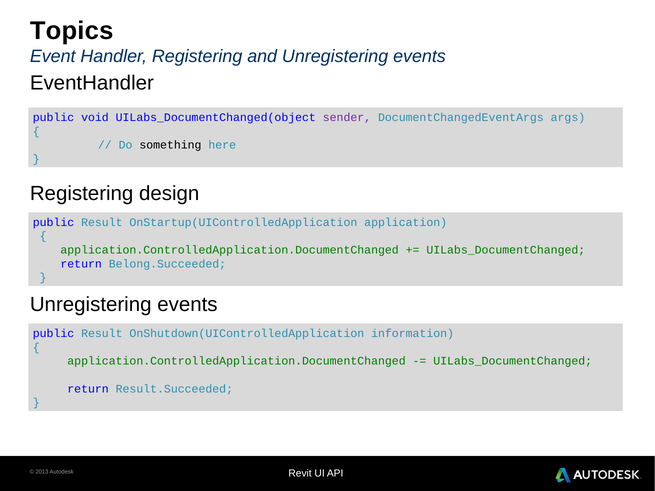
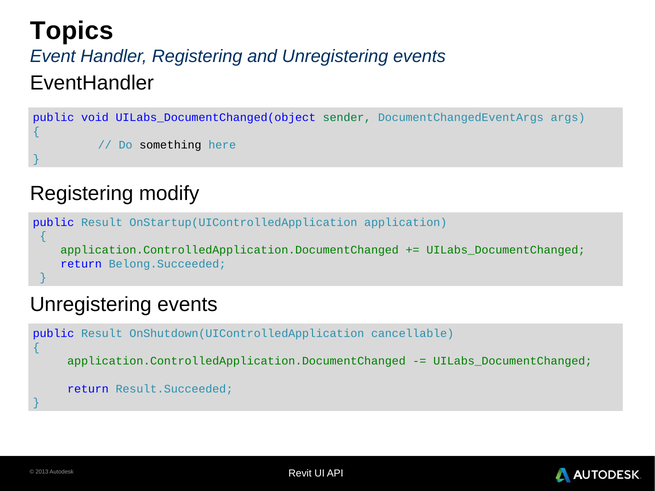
sender colour: purple -> green (347, 117)
design: design -> modify (169, 194)
information: information -> cancellable (413, 334)
